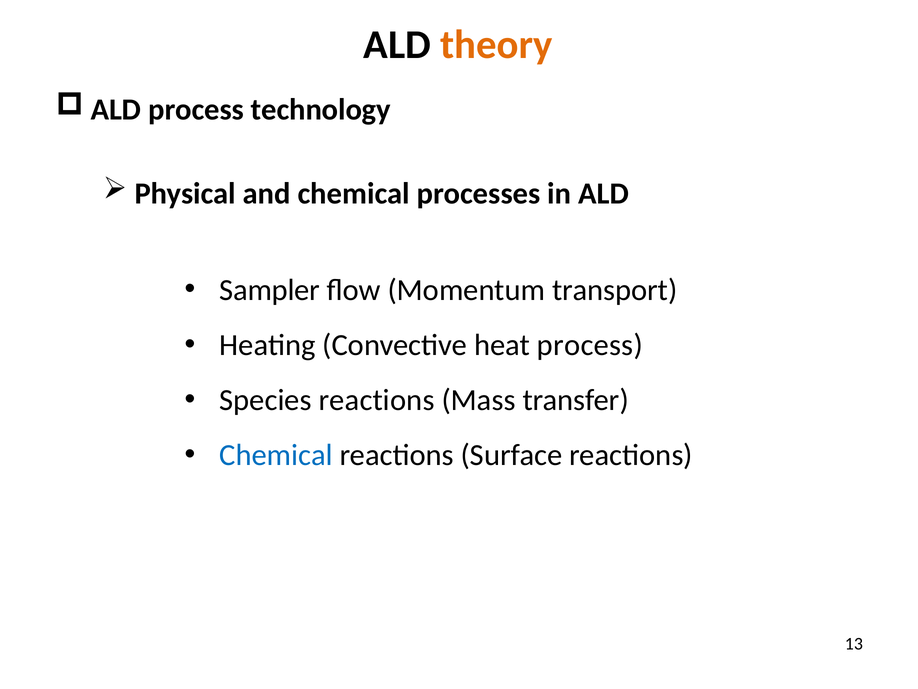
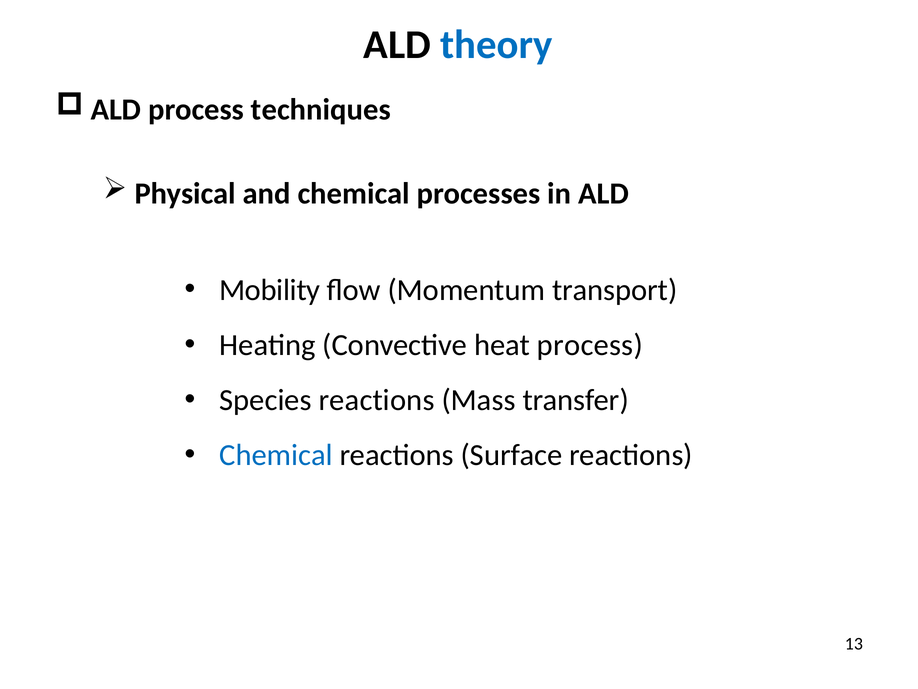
theory colour: orange -> blue (496, 45)
technology: technology -> techniques (321, 109)
Sampler: Sampler -> Mobility (270, 290)
